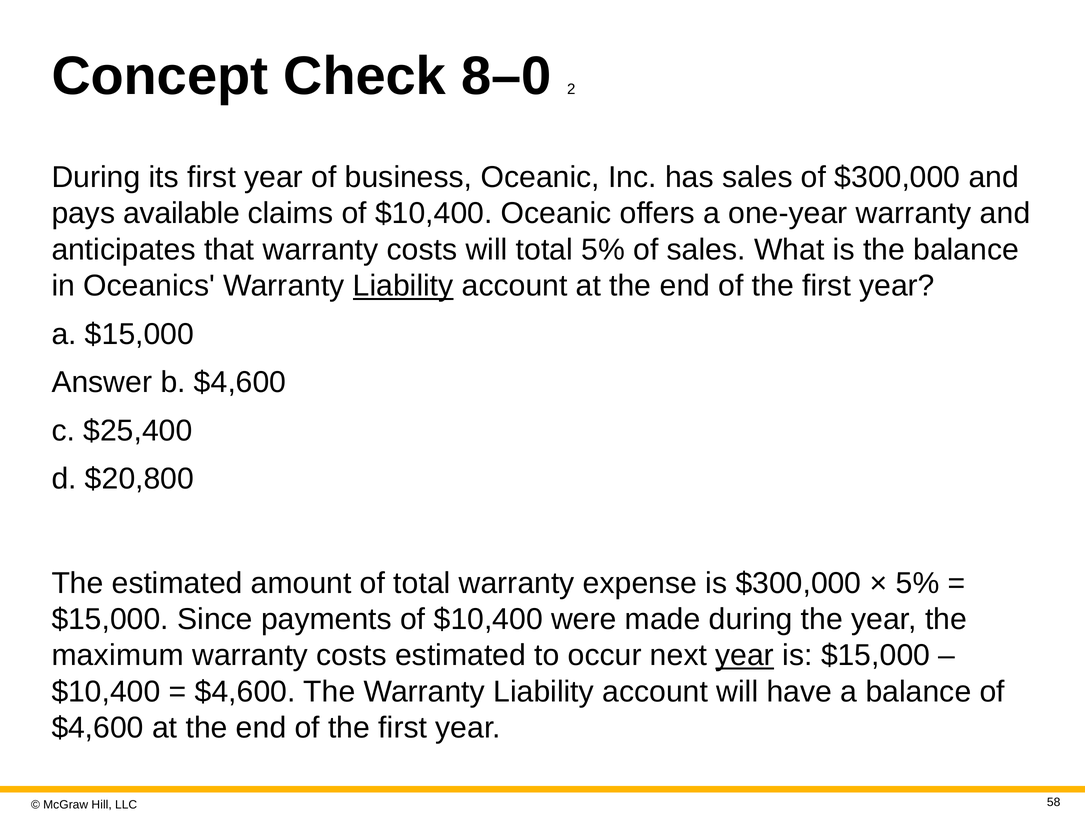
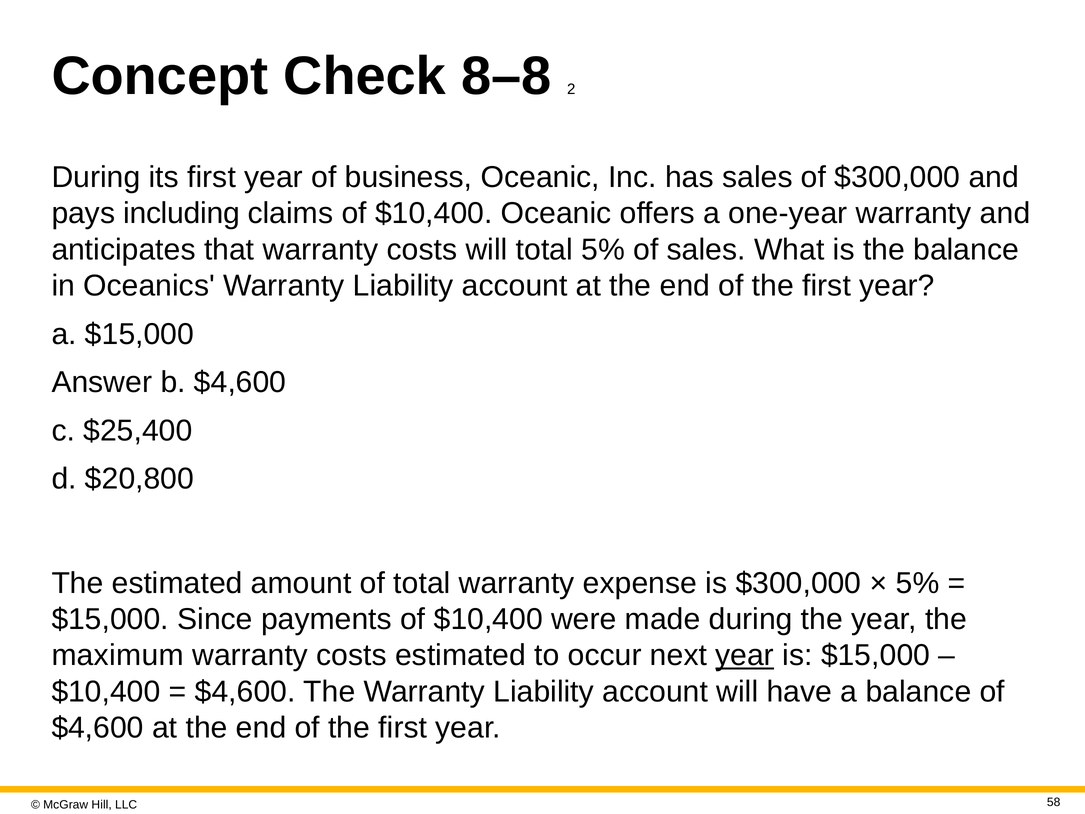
8–0: 8–0 -> 8–8 (506, 76)
available: available -> including (182, 213)
Liability underline: present -> none (403, 286)
